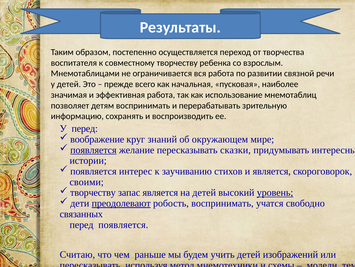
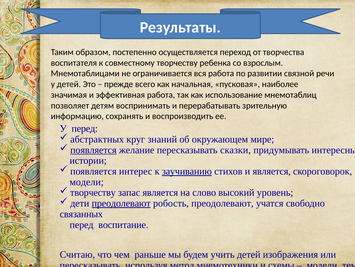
воображение: воображение -> абстрактных (97, 139)
заучиванию underline: none -> present (187, 171)
своими: своими -> модели (87, 182)
на детей: детей -> слово (204, 192)
уровень underline: present -> none (275, 192)
робость воспринимать: воспринимать -> преодолевают (222, 203)
перед появляется: появляется -> воспитание (123, 224)
изображений: изображений -> изображения (290, 254)
